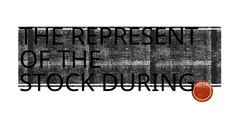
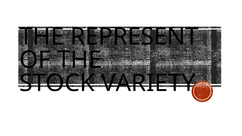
DURING: DURING -> VARIETY (148, 83)
